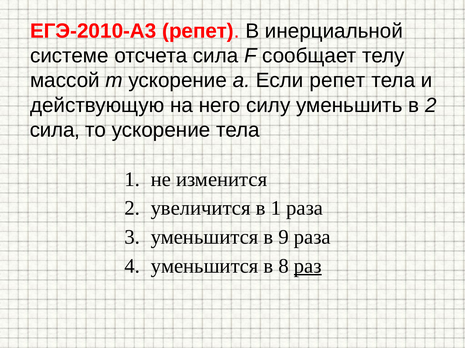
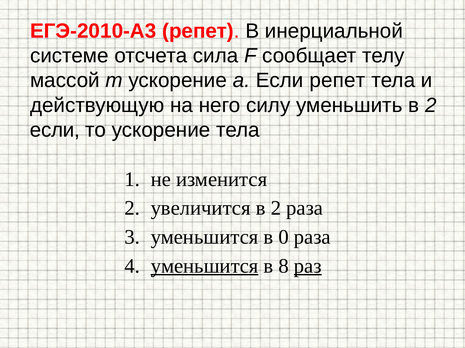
сила: сила -> если (55, 130)
увеличится в 1: 1 -> 2 (276, 209)
9: 9 -> 0 (284, 238)
уменьшится underline: none -> present (205, 266)
